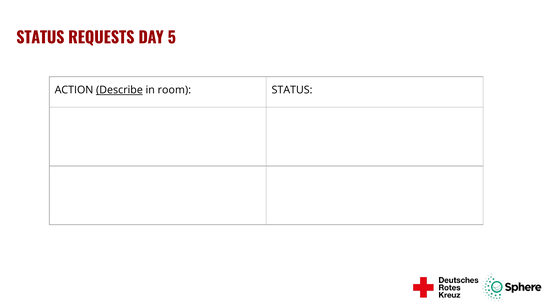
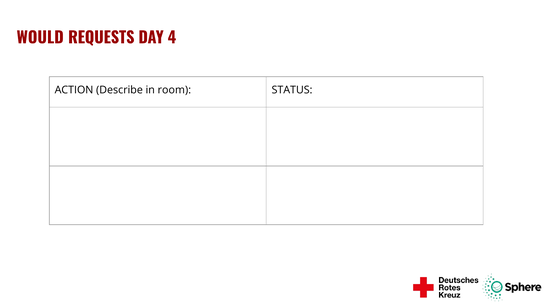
STATUS: STATUS -> WOULD (40, 38)
5: 5 -> 4 (172, 38)
Describe underline: present -> none (119, 90)
